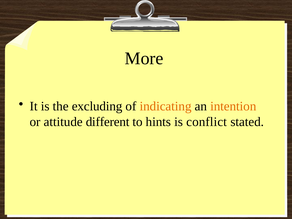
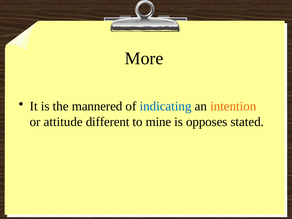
excluding: excluding -> mannered (97, 106)
indicating colour: orange -> blue (166, 106)
hints: hints -> mine (158, 122)
conflict: conflict -> opposes (207, 122)
